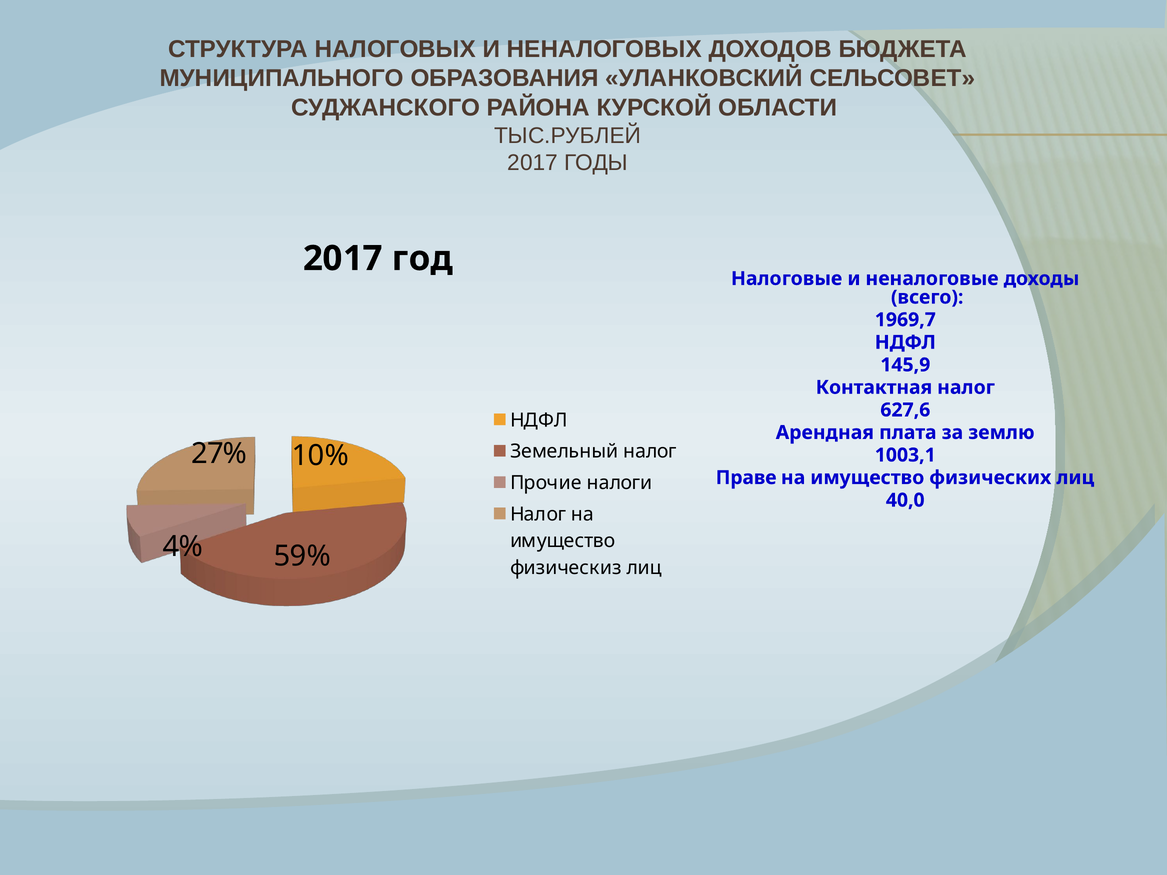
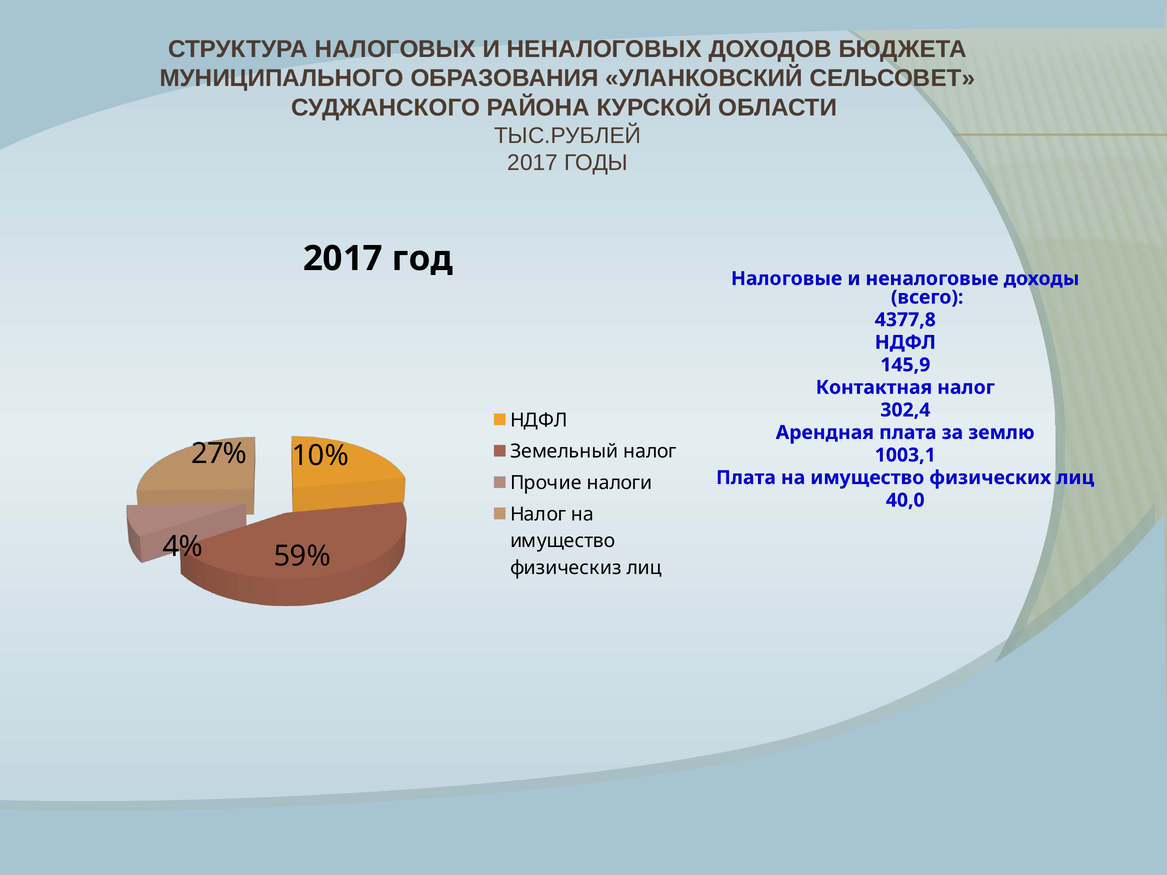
1969,7: 1969,7 -> 4377,8 (905, 320)
627,6: 627,6 -> 302,4 (905, 410)
Праве: Праве -> Плата (746, 478)
